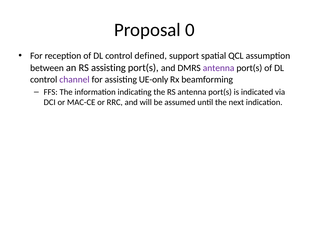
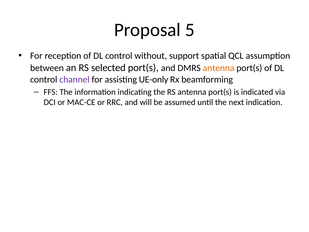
0: 0 -> 5 (190, 30)
defined: defined -> without (151, 56)
RS assisting: assisting -> selected (108, 68)
antenna colour: purple -> orange (219, 68)
